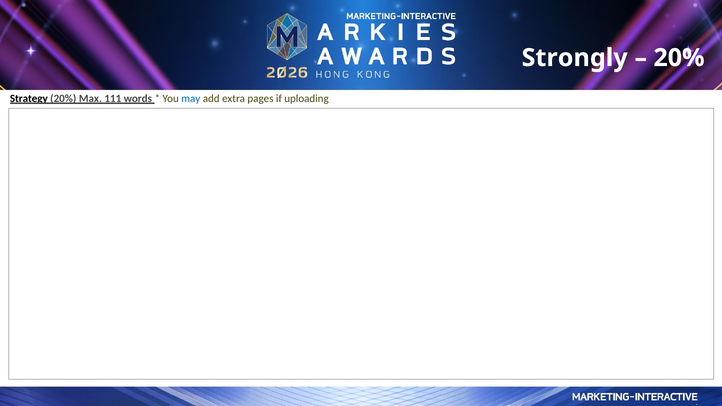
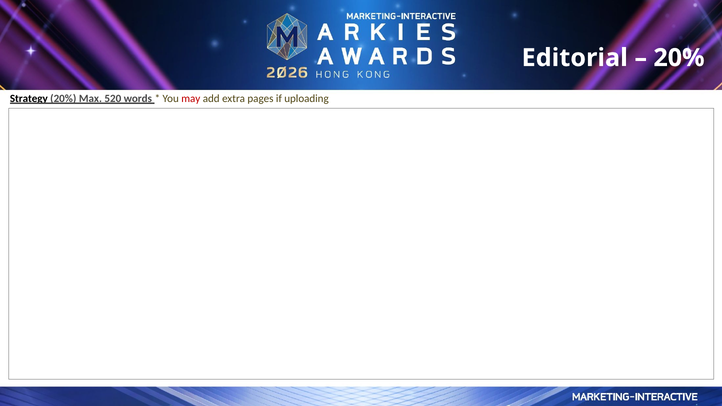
Strongly: Strongly -> Editorial (575, 58)
111: 111 -> 520 (113, 99)
may colour: blue -> red (191, 99)
